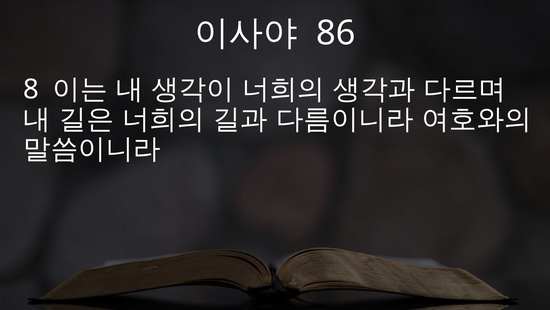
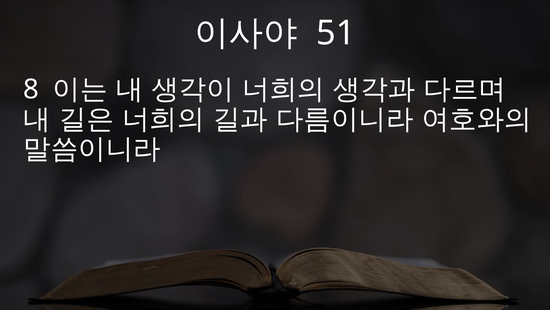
86: 86 -> 51 (336, 33)
